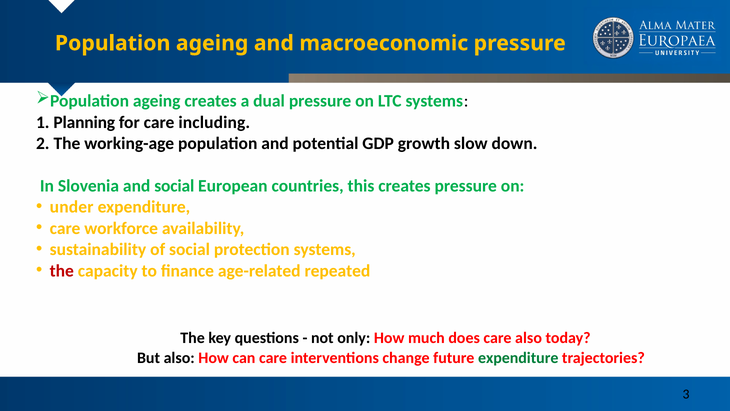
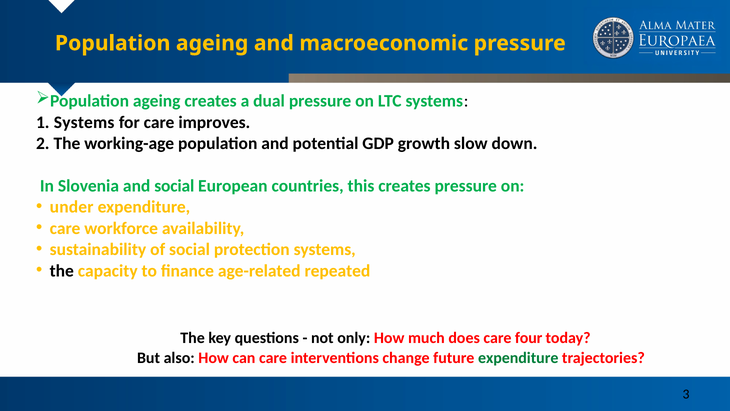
1 Planning: Planning -> Systems (84, 122)
including: including -> improves (214, 122)
the colour: red -> black (62, 271)
care also: also -> four (529, 338)
